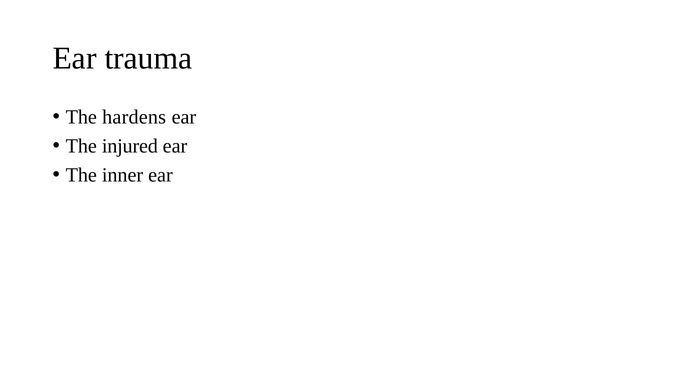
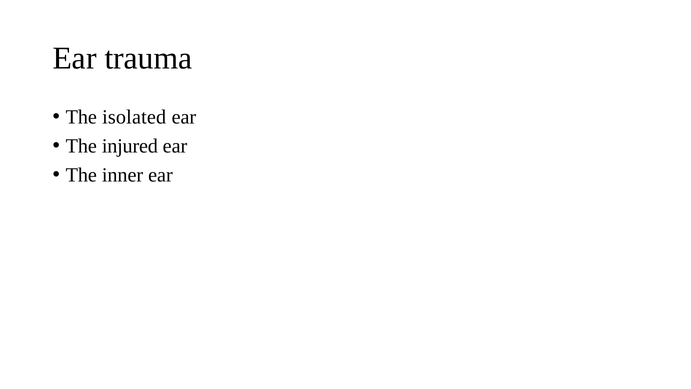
hardens: hardens -> isolated (134, 117)
